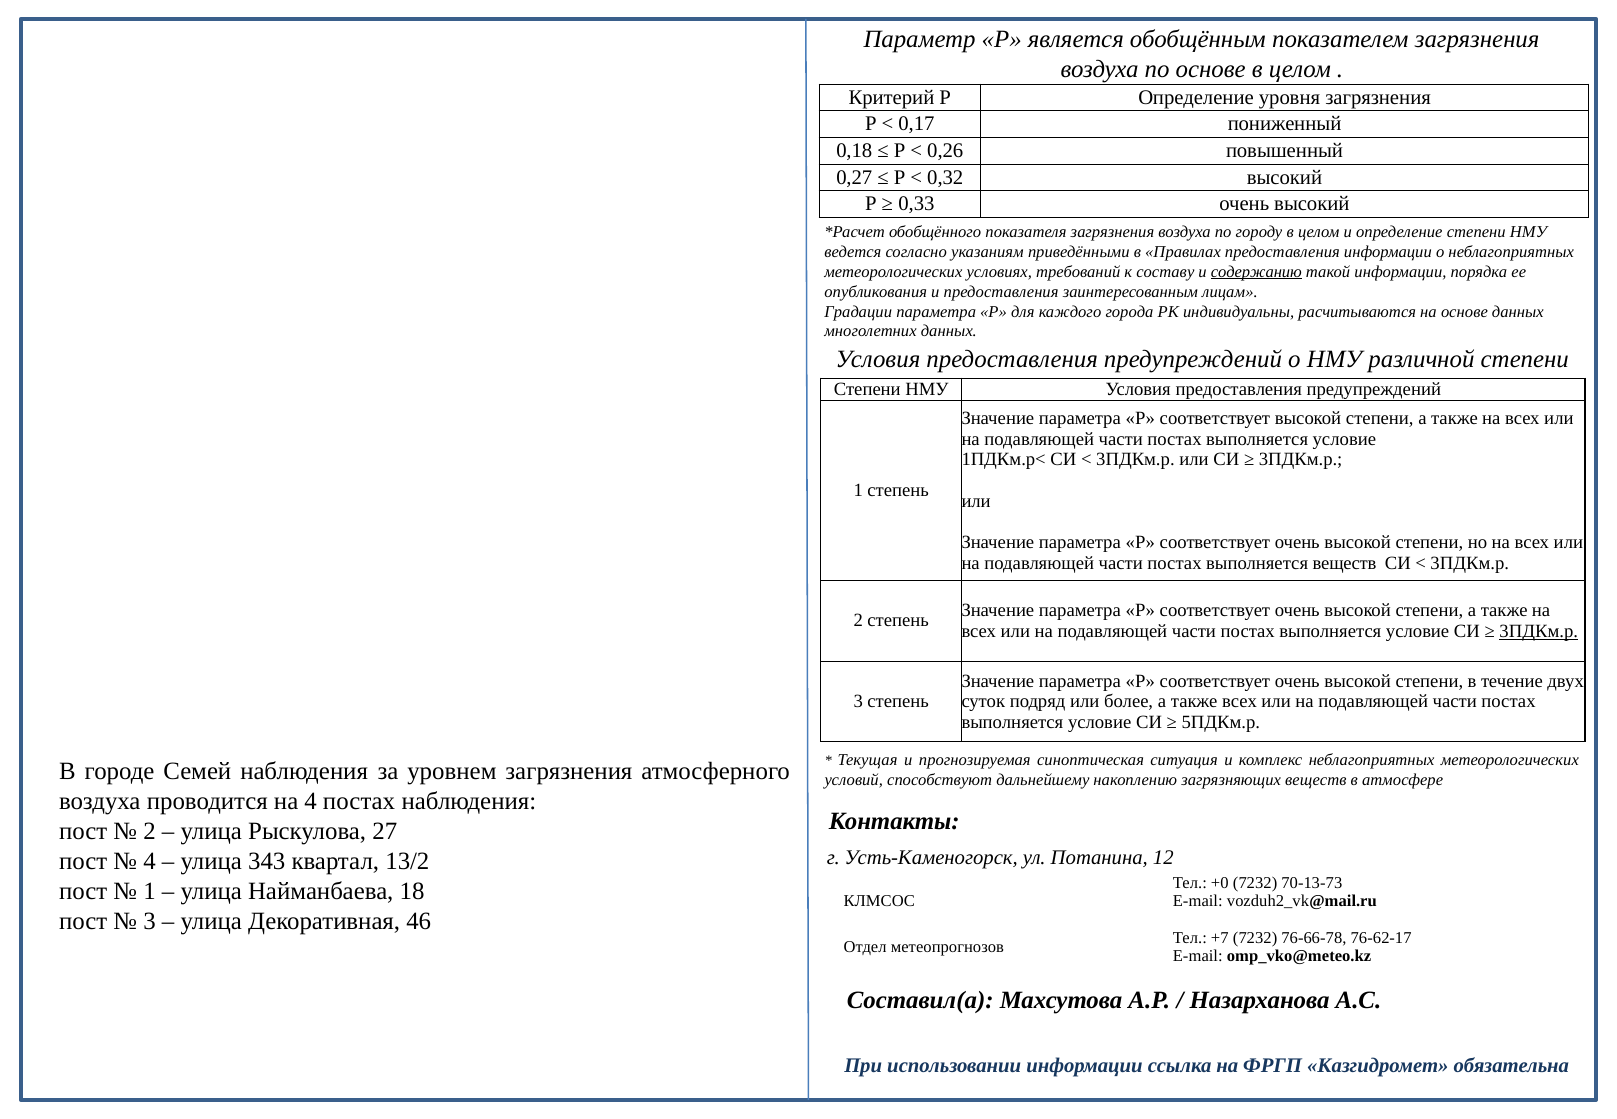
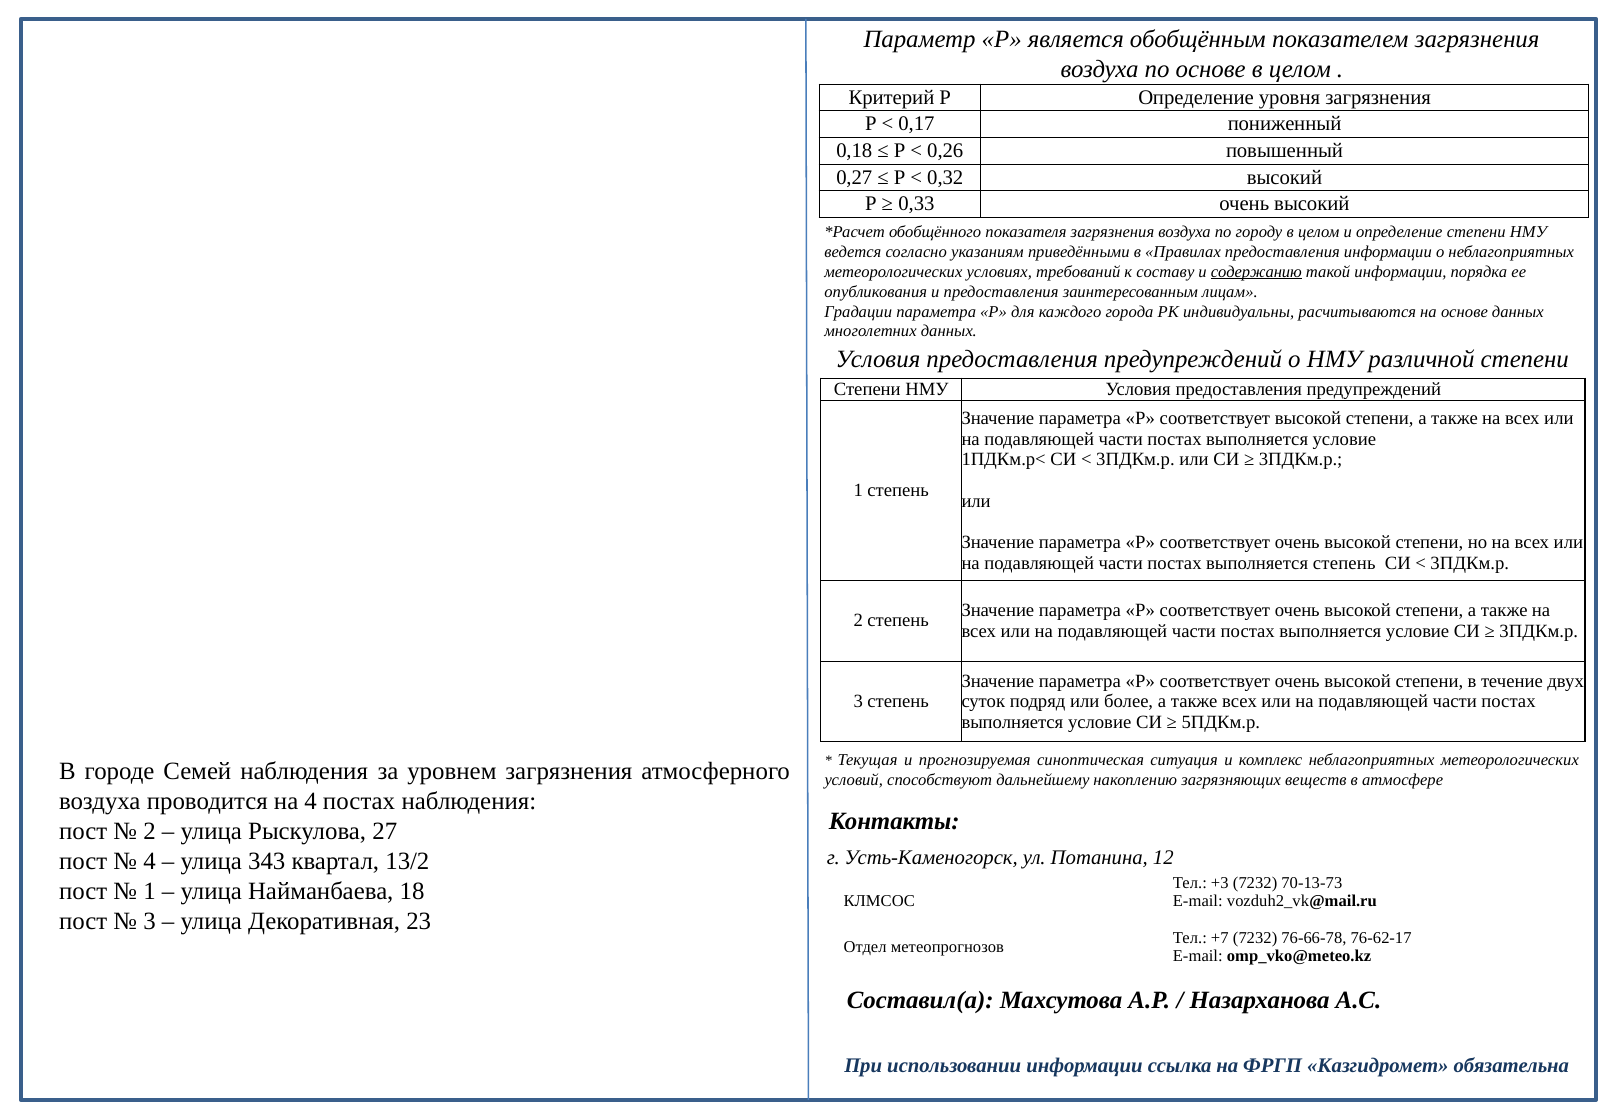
выполняется веществ: веществ -> степень (1344, 563)
3ПДКм.р underline: present -> none (1539, 631)
+0: +0 -> +3 (1220, 883)
46: 46 -> 23 (419, 921)
